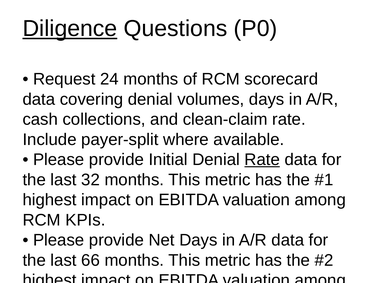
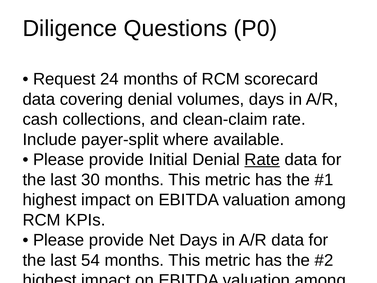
Diligence underline: present -> none (70, 29)
32: 32 -> 30 (91, 180)
66: 66 -> 54 (91, 260)
